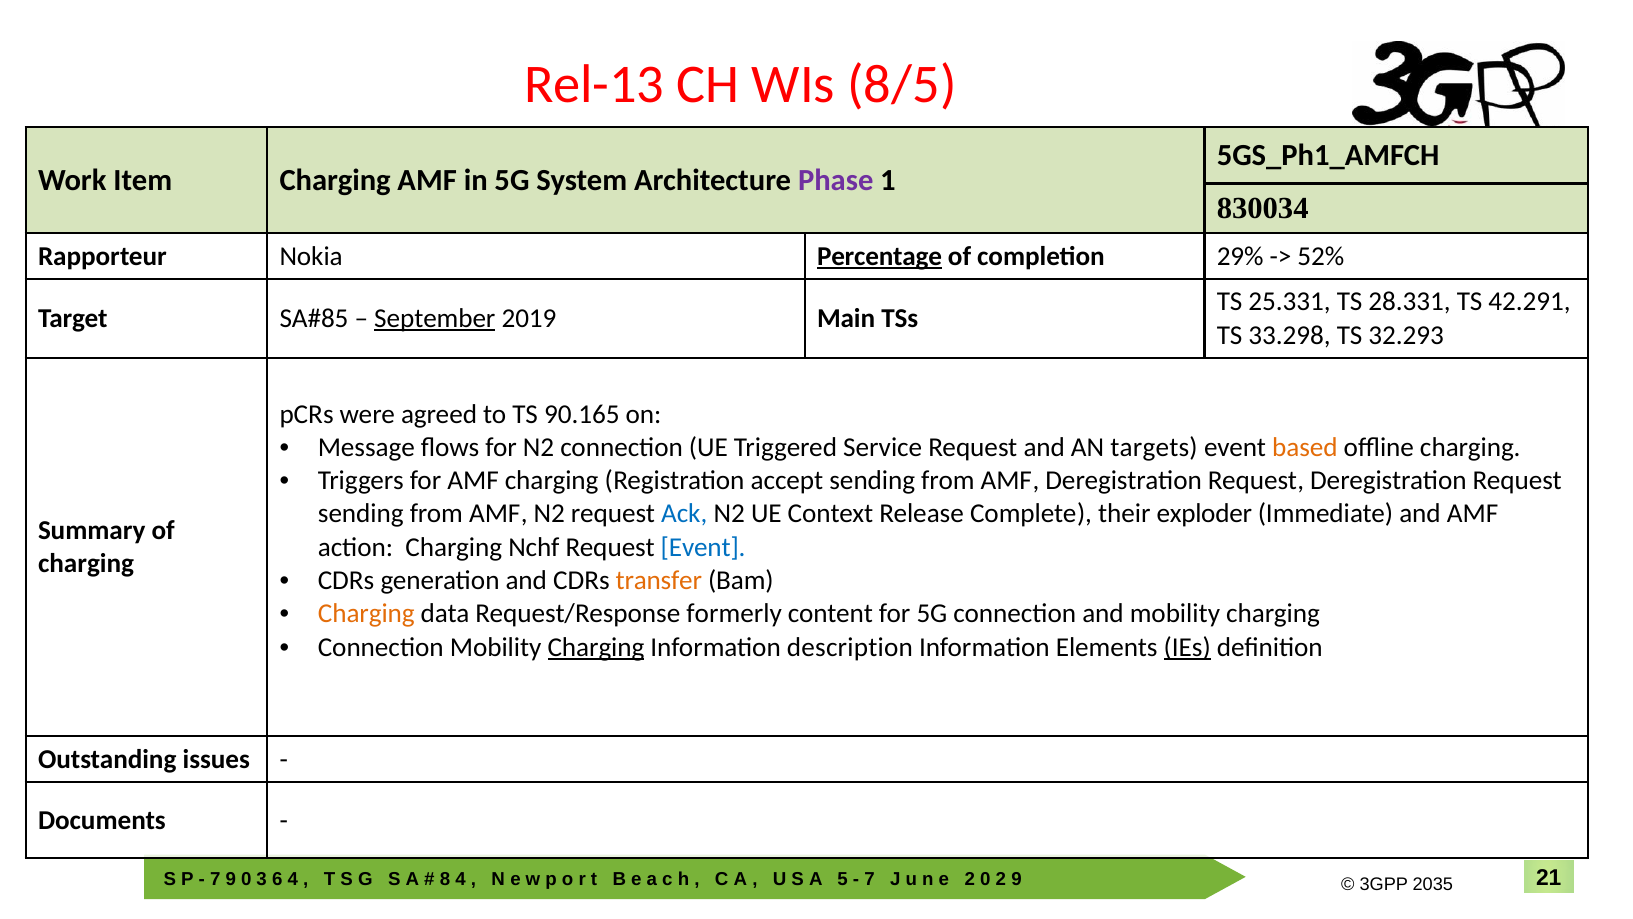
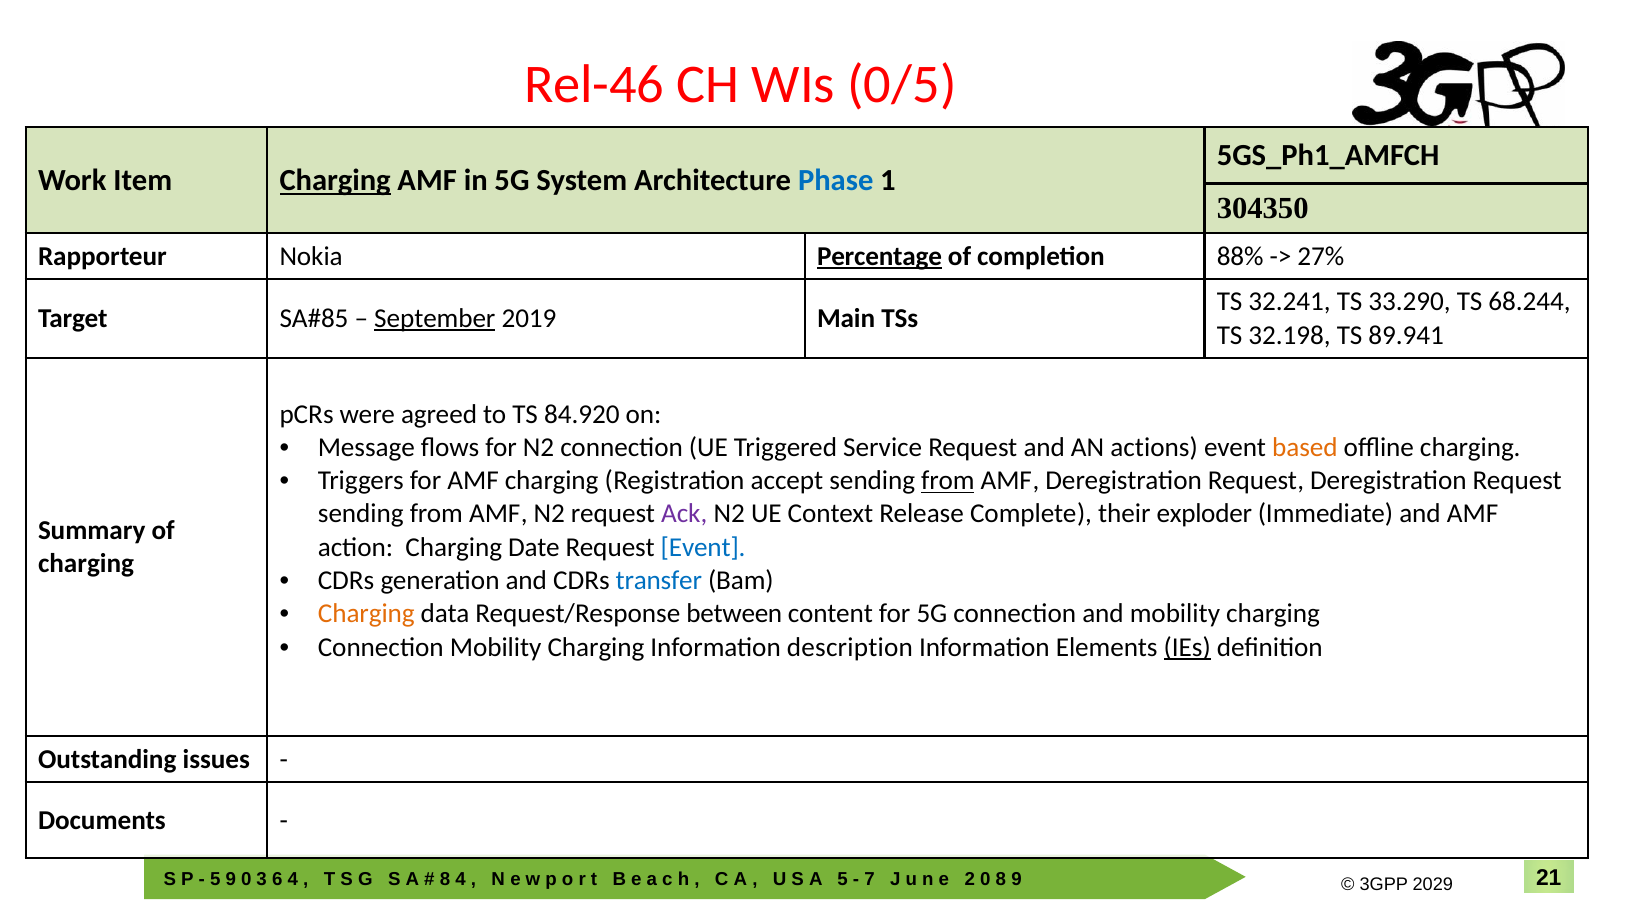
Rel-13: Rel-13 -> Rel-46 (594, 85)
8/5: 8/5 -> 0/5 (902, 85)
Charging underline: none -> present (335, 180)
Phase colour: purple -> blue (836, 180)
830034: 830034 -> 304350 (1263, 209)
29%: 29% -> 88% (1240, 256)
52%: 52% -> 27% (1321, 256)
25.331: 25.331 -> 32.241 (1289, 302)
28.331: 28.331 -> 33.290 (1410, 302)
42.291: 42.291 -> 68.244 (1530, 302)
33.298: 33.298 -> 32.198 (1289, 335)
32.293: 32.293 -> 89.941 (1406, 335)
90.165: 90.165 -> 84.920 (582, 414)
targets: targets -> actions (1154, 447)
from underline: none -> present (948, 480)
Ack colour: blue -> purple (684, 514)
Nchf: Nchf -> Date (534, 547)
transfer colour: orange -> blue (659, 580)
formerly: formerly -> between (734, 614)
Charging underline: present -> none (596, 647)
7: 7 -> 5 (215, 879)
2: 2 -> 8 (1001, 879)
2035: 2035 -> 2029 (1433, 884)
